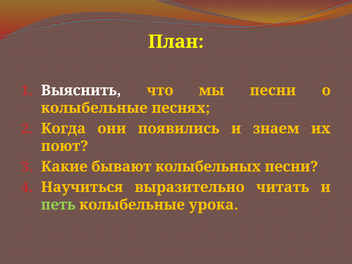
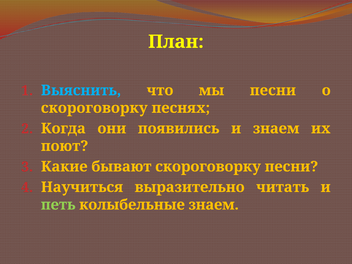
Выяснить colour: white -> light blue (81, 90)
колыбельные: колыбельные -> скороговорку (94, 108)
бывают колыбельных: колыбельных -> скороговорку (208, 167)
колыбельные урока: урока -> знаем (214, 205)
